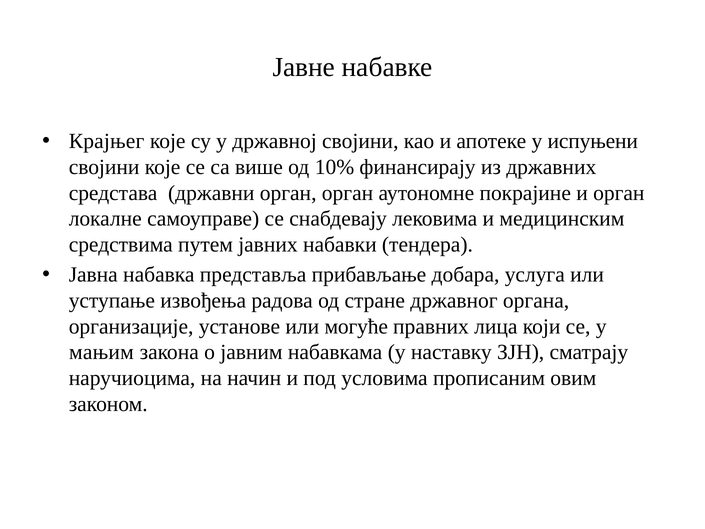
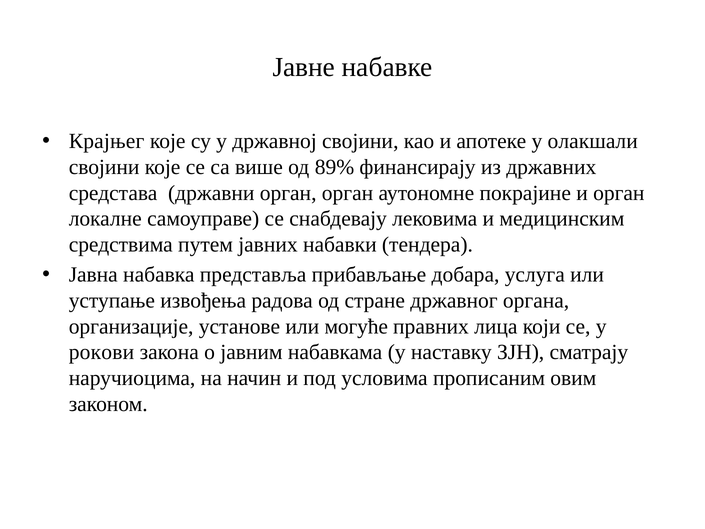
испуњени: испуњени -> олакшали (593, 141)
10%: 10% -> 89% (335, 167)
мањим: мањим -> рокови (101, 352)
